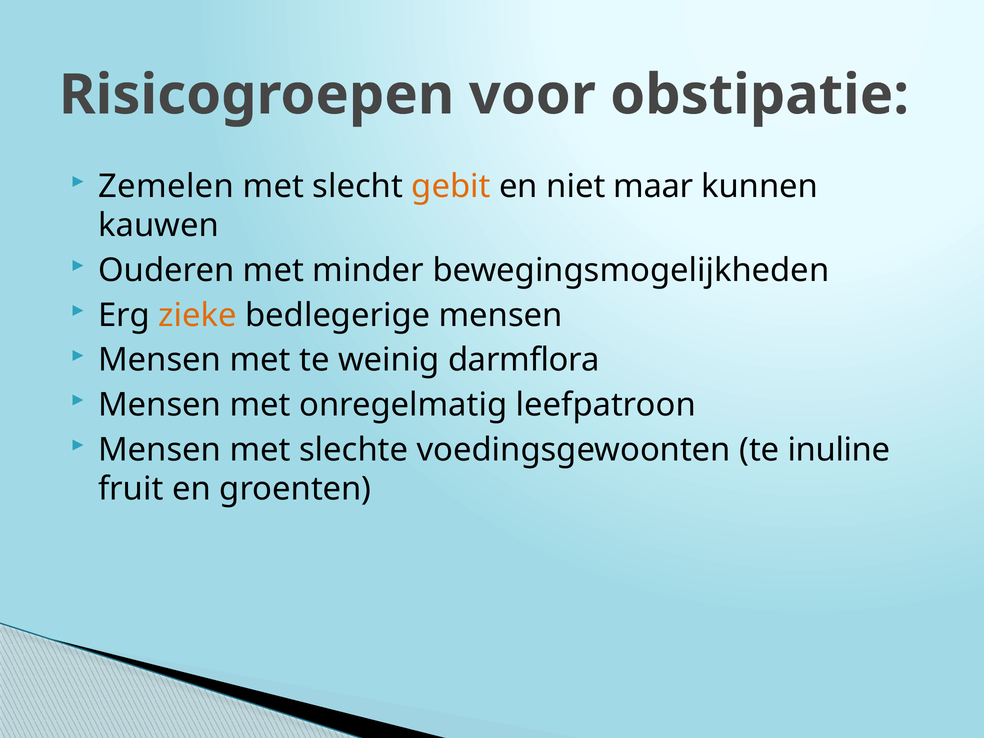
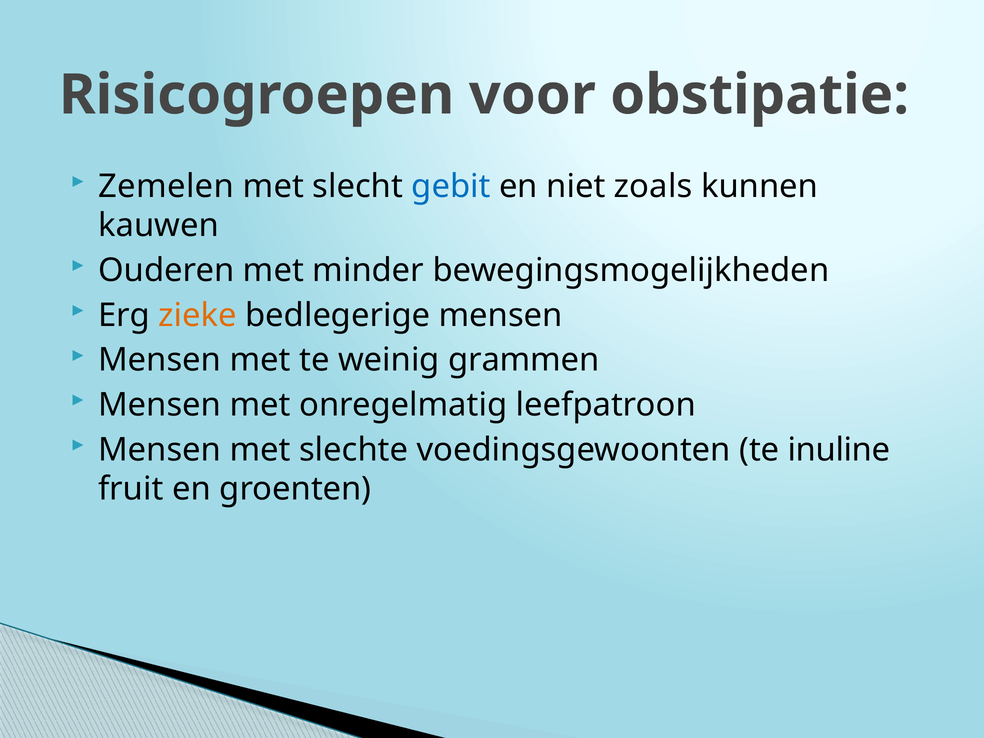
gebit colour: orange -> blue (451, 186)
maar: maar -> zoals (653, 186)
darmflora: darmflora -> grammen (524, 360)
